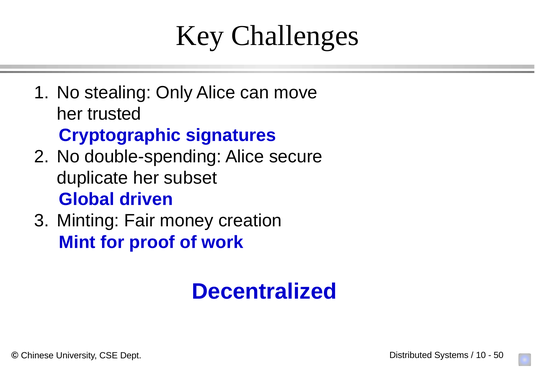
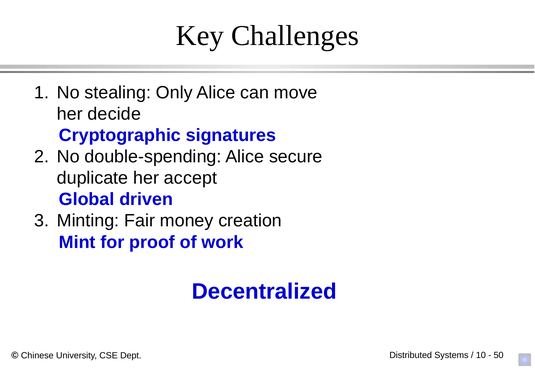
trusted: trusted -> decide (114, 114)
subset: subset -> accept (191, 178)
